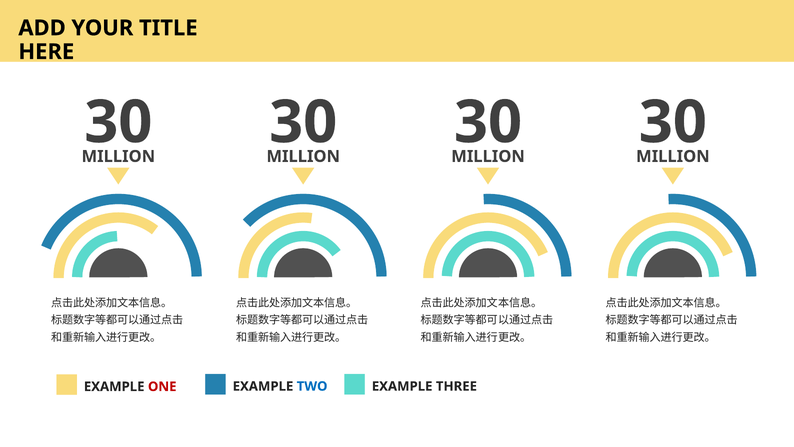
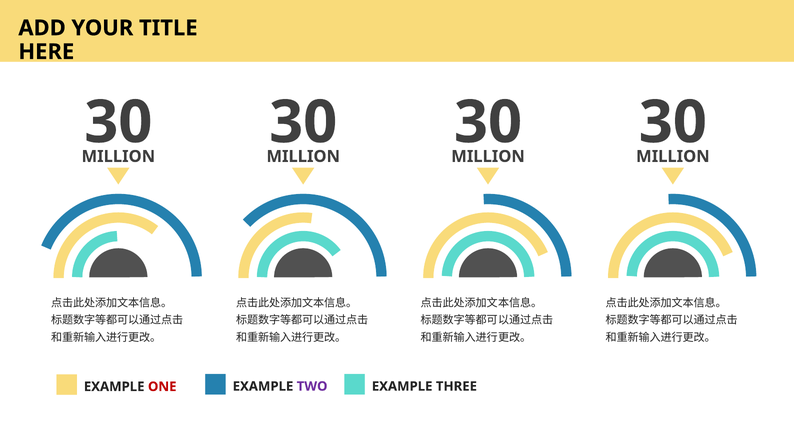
TWO colour: blue -> purple (312, 386)
